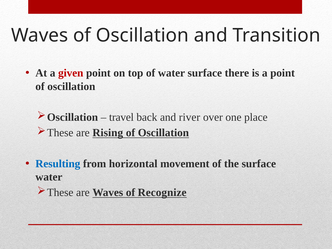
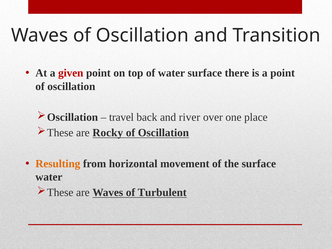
Rising: Rising -> Rocky (108, 133)
Resulting colour: blue -> orange (58, 164)
Recognize: Recognize -> Turbulent (162, 193)
